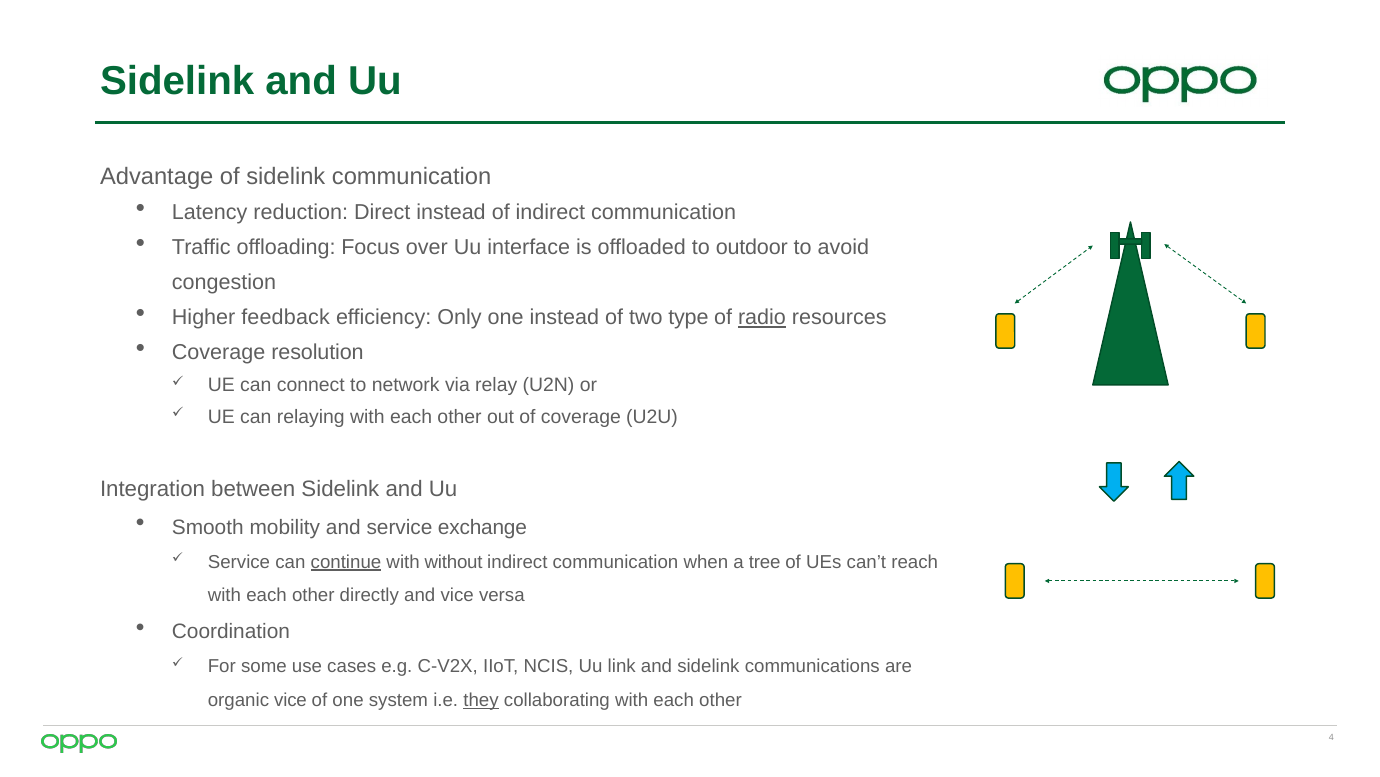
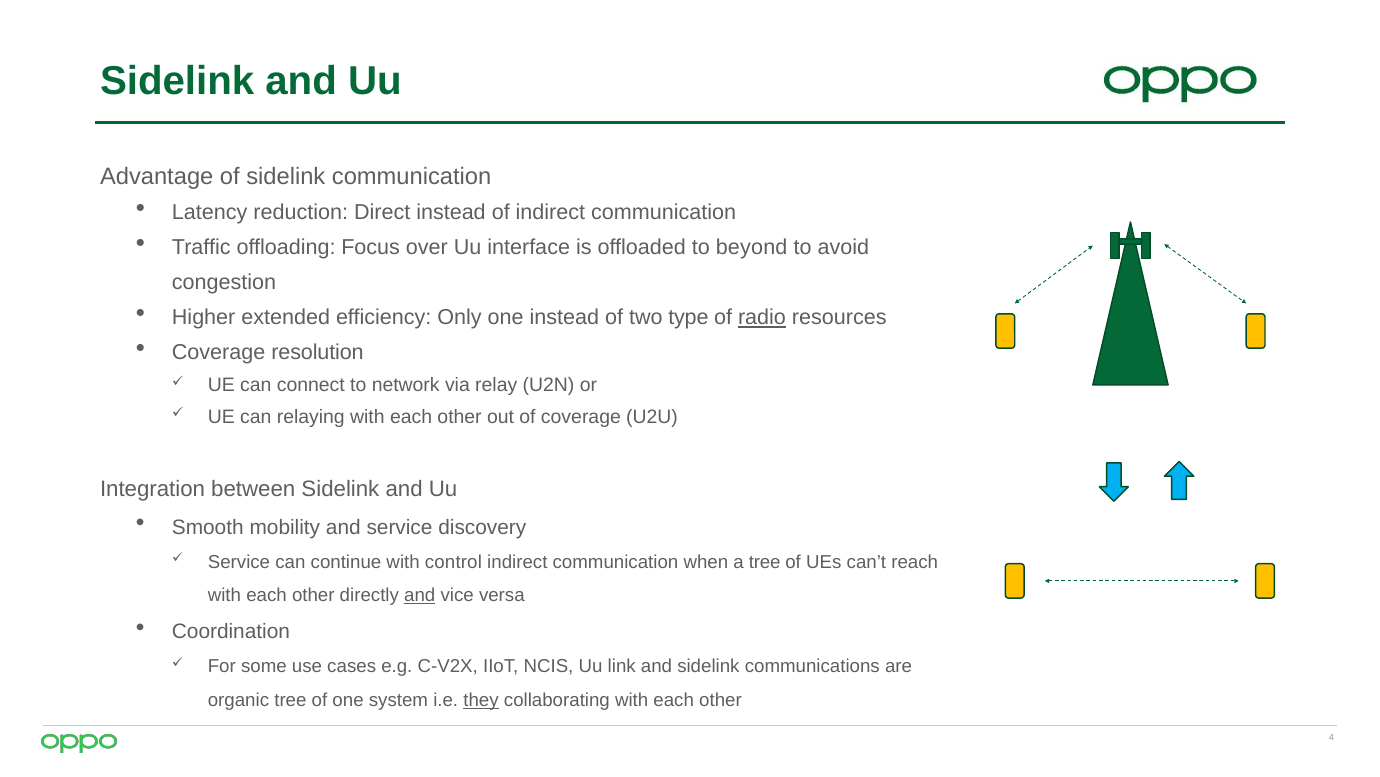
outdoor: outdoor -> beyond (752, 248)
feedback: feedback -> extended (286, 317)
exchange: exchange -> discovery (482, 527)
continue underline: present -> none (346, 561)
without: without -> control (453, 561)
and underline: none -> present (420, 595)
organic vice: vice -> tree (290, 700)
